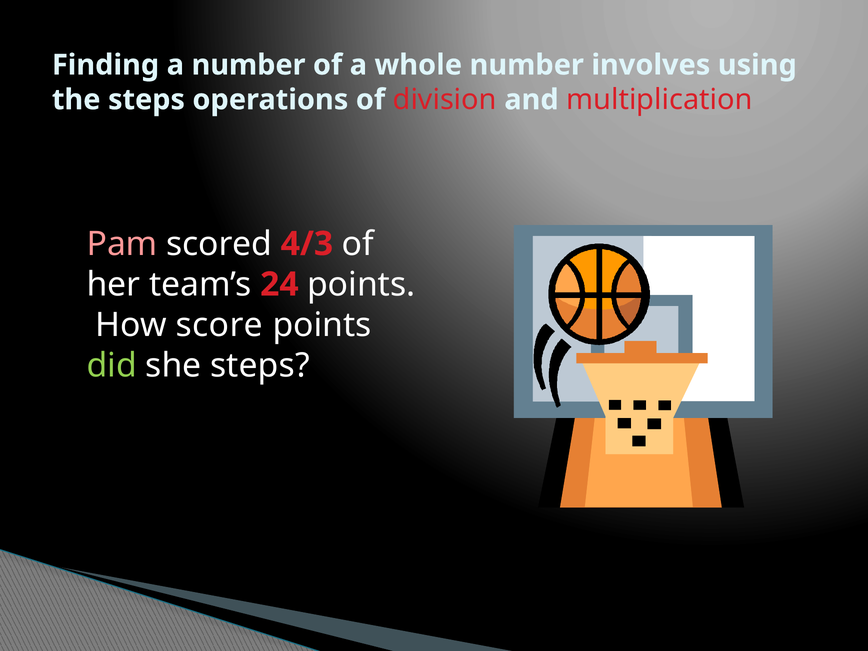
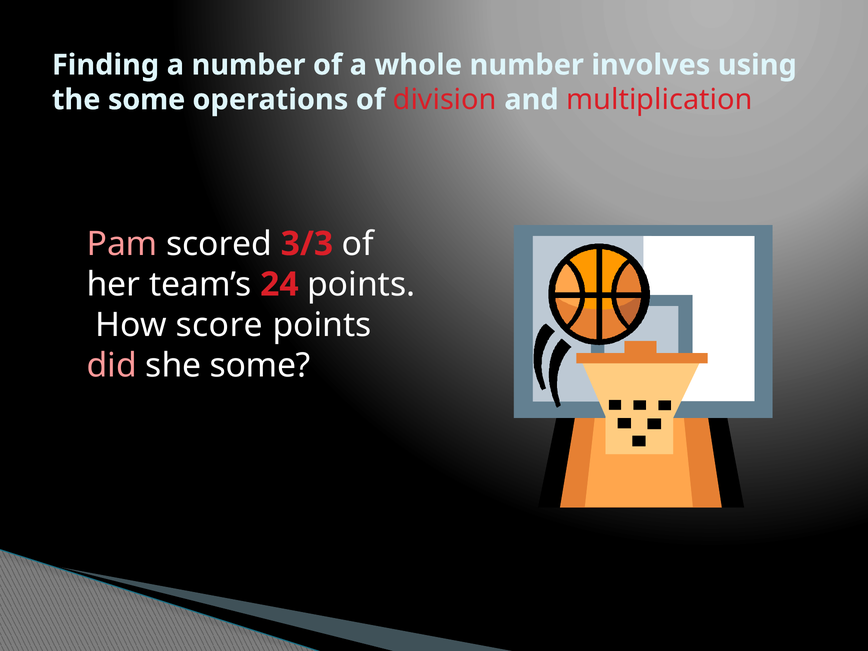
the steps: steps -> some (147, 100)
4/3: 4/3 -> 3/3 (307, 244)
did colour: light green -> pink (112, 365)
she steps: steps -> some (260, 365)
